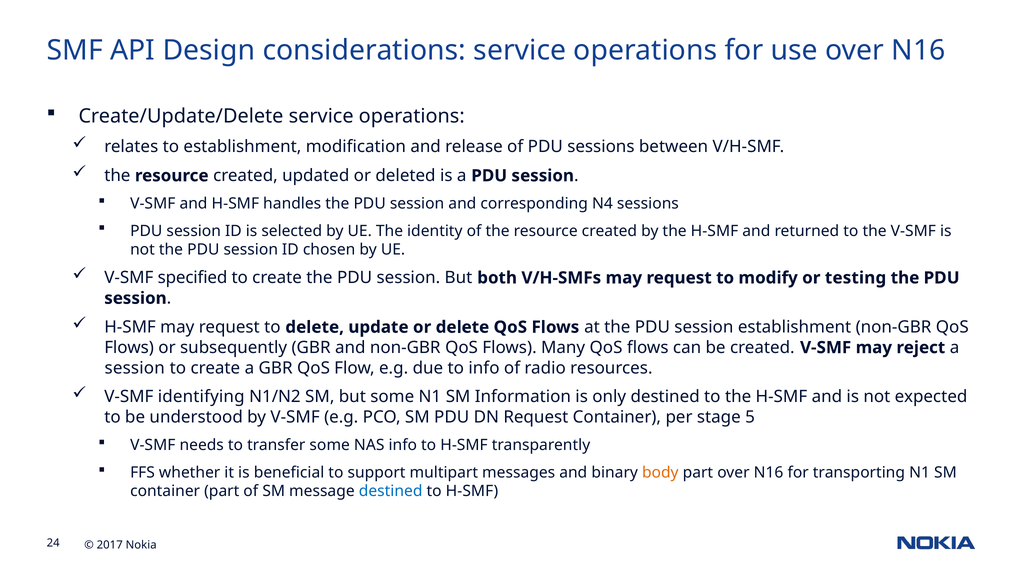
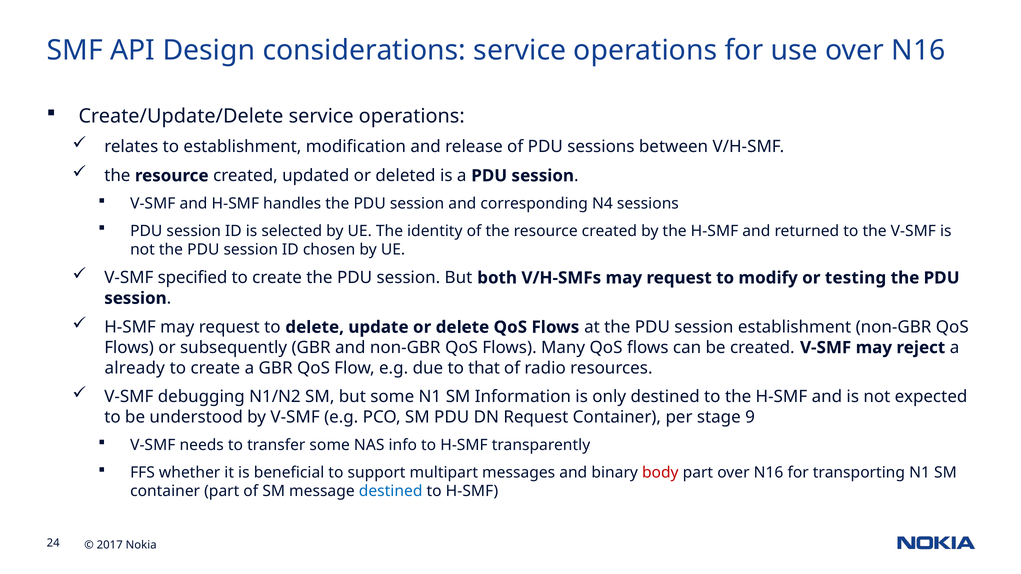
session: session -> already (135, 368)
to info: info -> that (484, 368)
identifying: identifying -> debugging (201, 397)
5: 5 -> 9 (750, 418)
body colour: orange -> red (660, 473)
